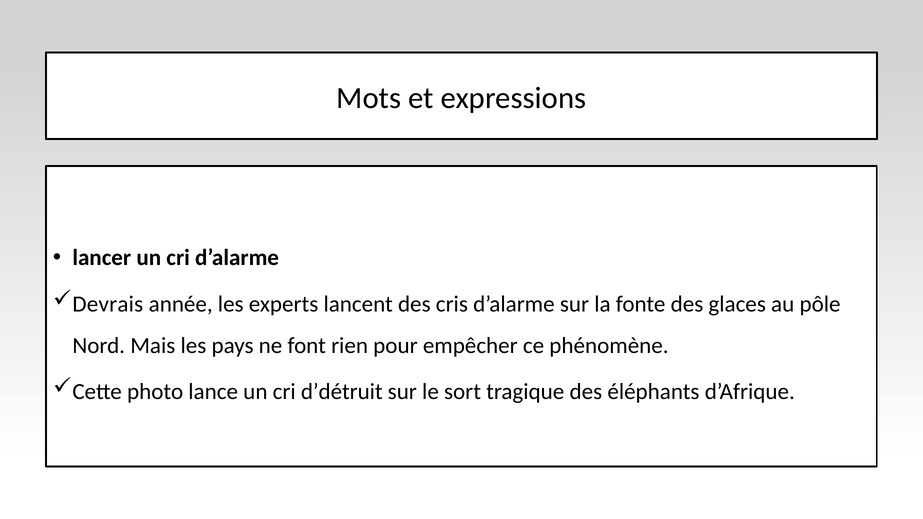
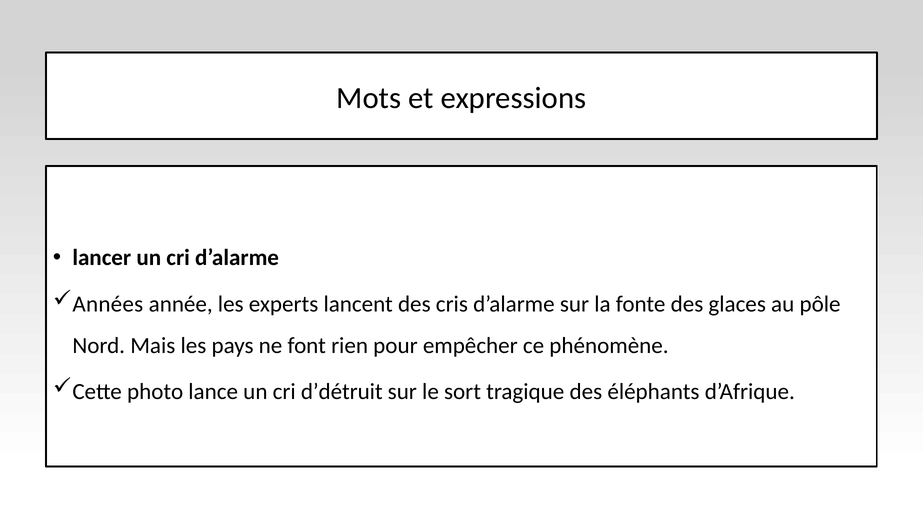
Devrais: Devrais -> Années (108, 304)
